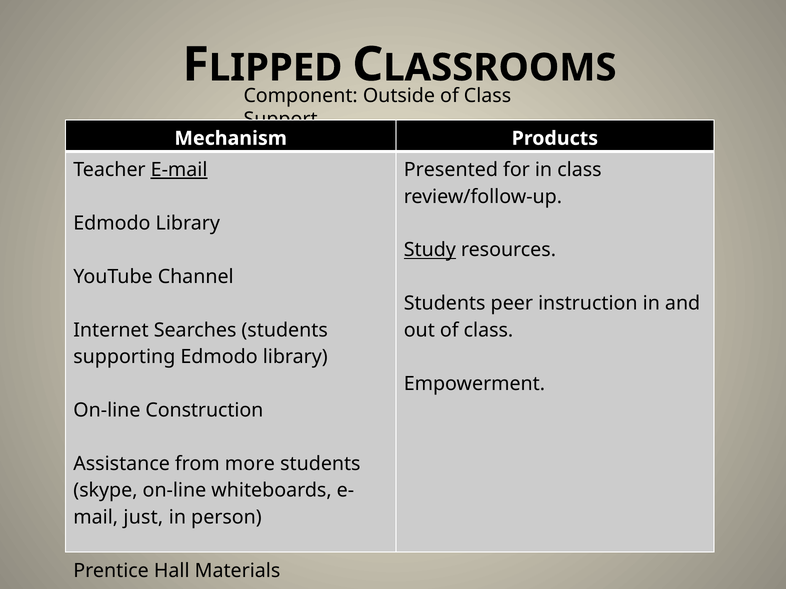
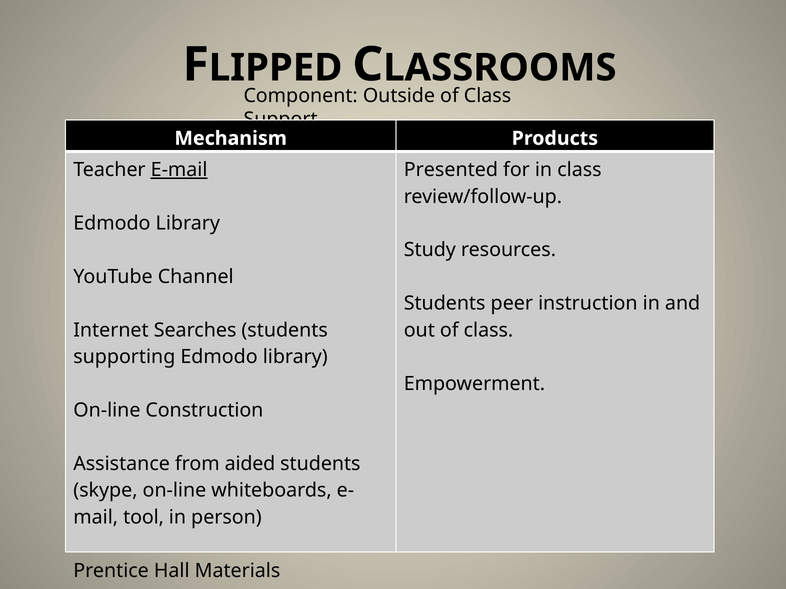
Study underline: present -> none (430, 250)
more: more -> aided (250, 464)
just: just -> tool (144, 518)
